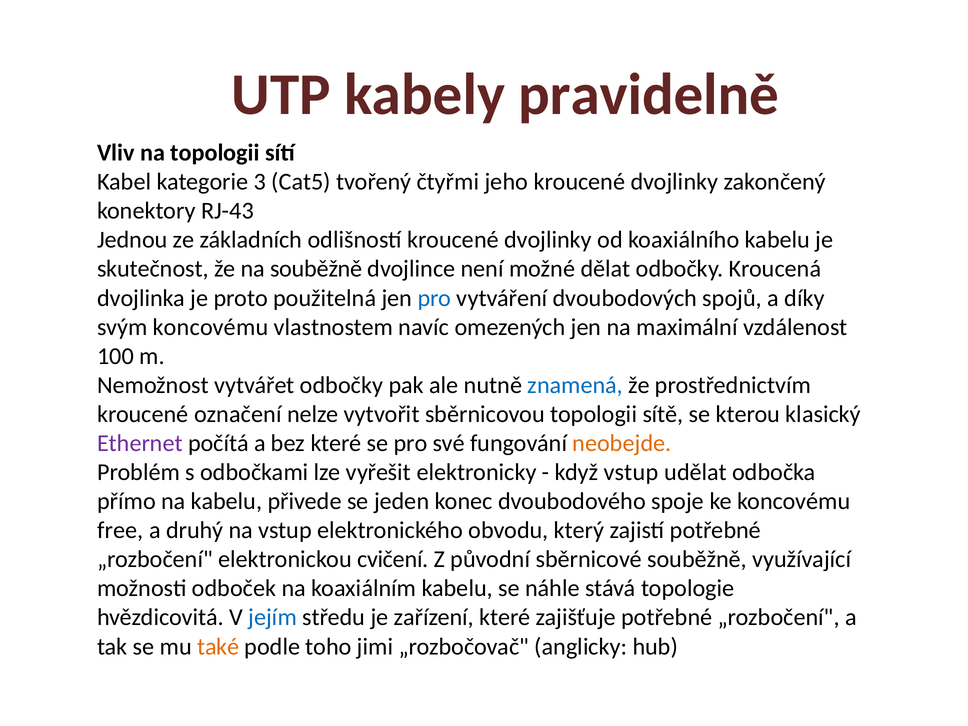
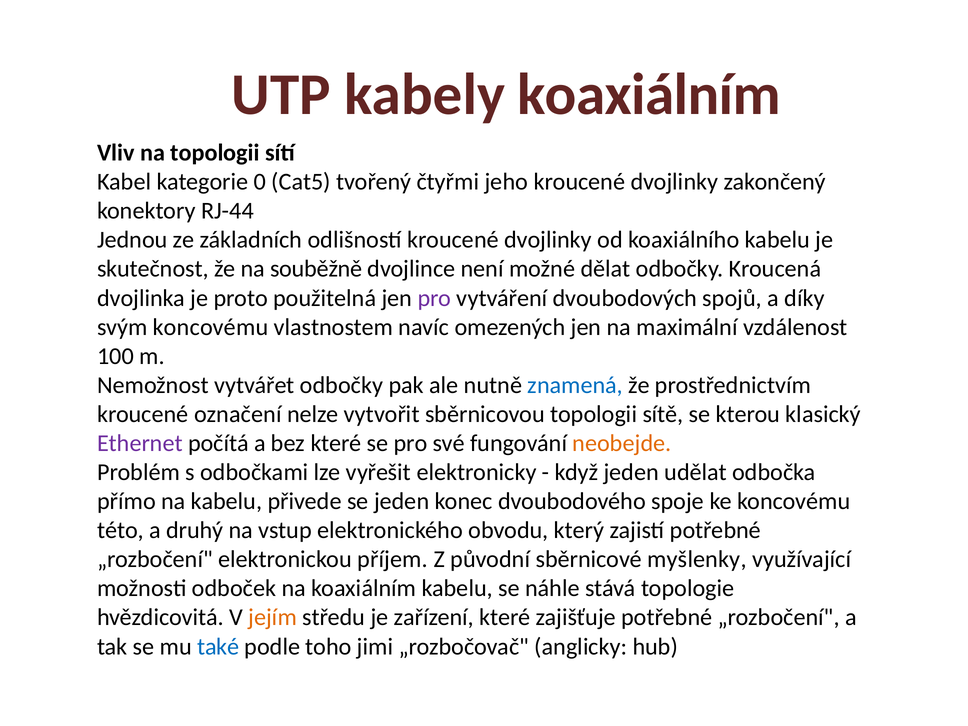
kabely pravidelně: pravidelně -> koaxiálním (649, 95)
3: 3 -> 0 (260, 182)
RJ-43: RJ-43 -> RJ-44 (228, 211)
pro colour: blue -> purple (434, 298)
když vstup: vstup -> jeden (631, 472)
free: free -> této (120, 530)
cvičení: cvičení -> příjem (393, 559)
sběrnicové souběžně: souběžně -> myšlenky (697, 559)
jejím colour: blue -> orange (273, 617)
také colour: orange -> blue (218, 647)
